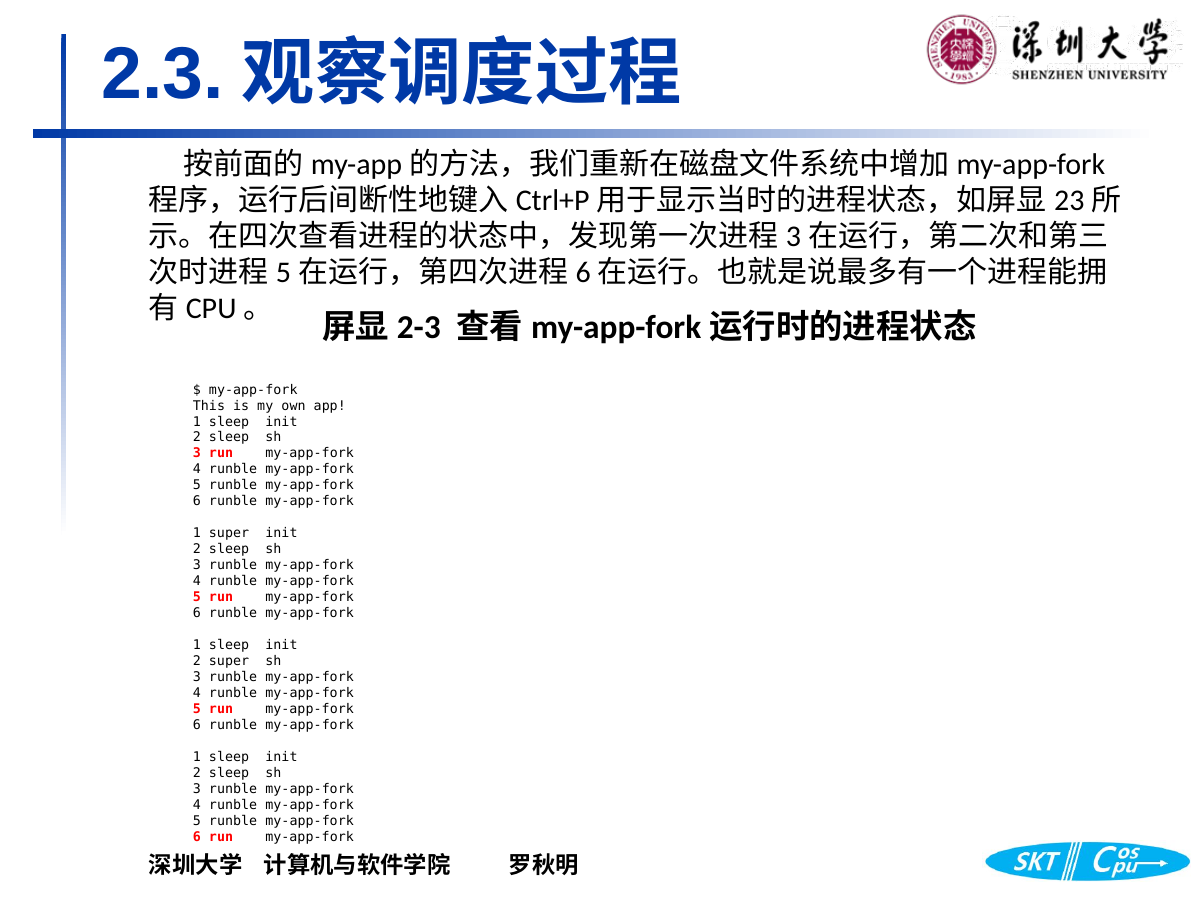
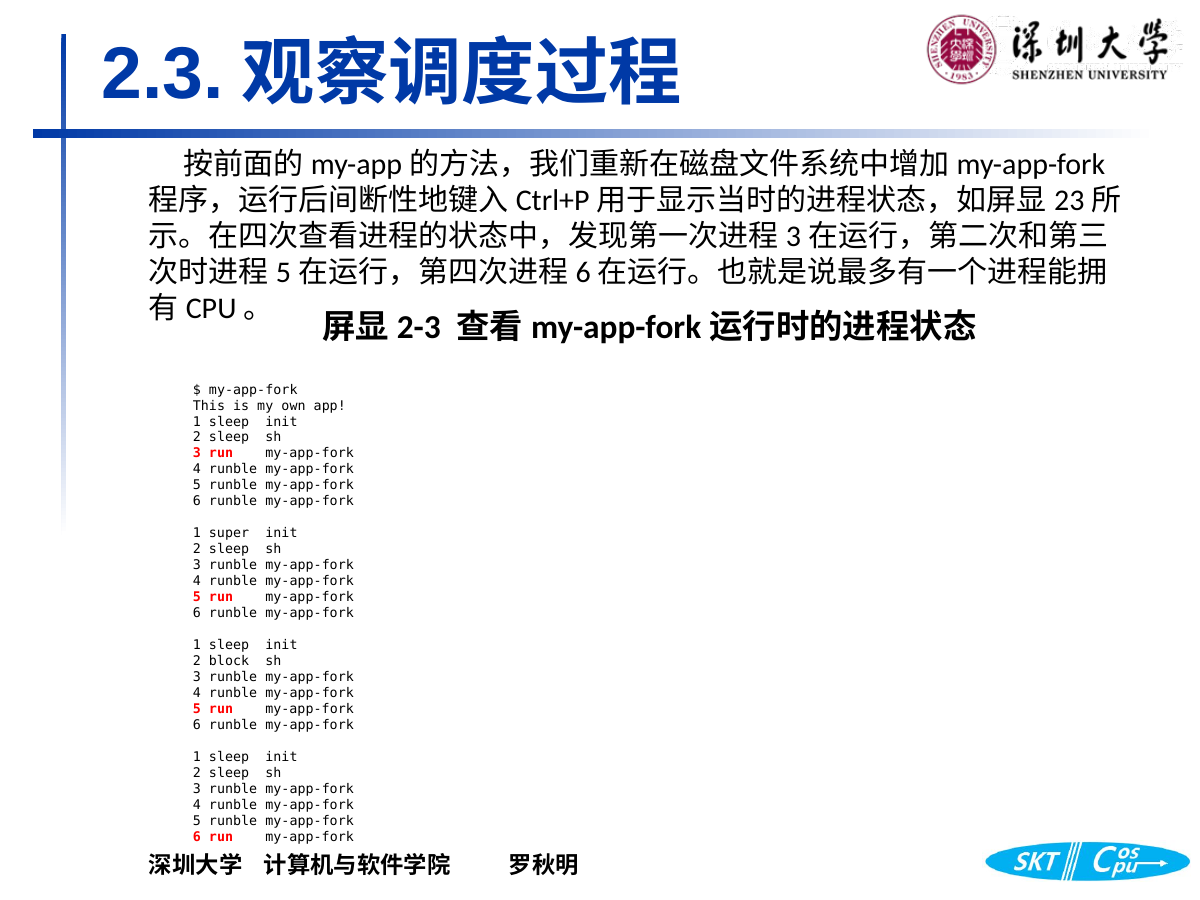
2 super: super -> block (229, 661)
